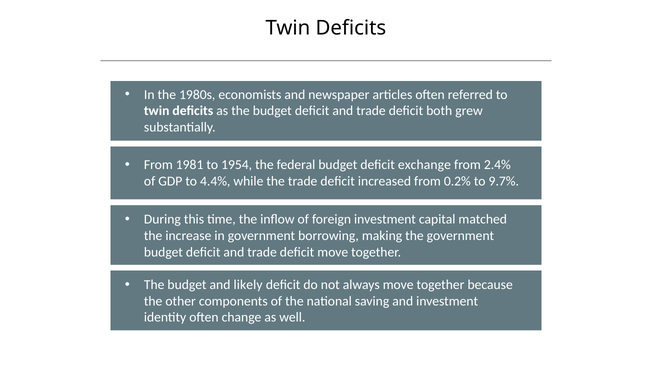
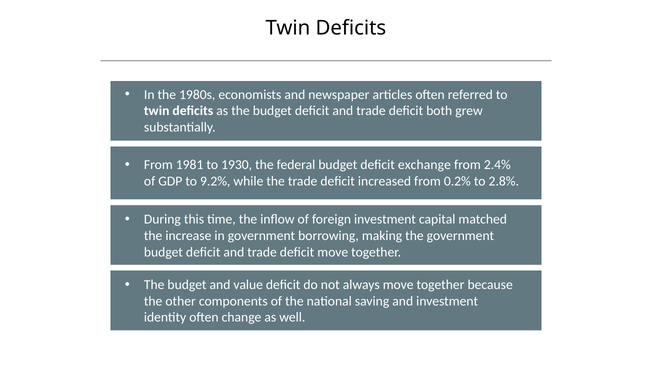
1954: 1954 -> 1930 (237, 165)
4.4%: 4.4% -> 9.2% (215, 181)
9.7%: 9.7% -> 2.8% (504, 181)
likely: likely -> value (248, 285)
